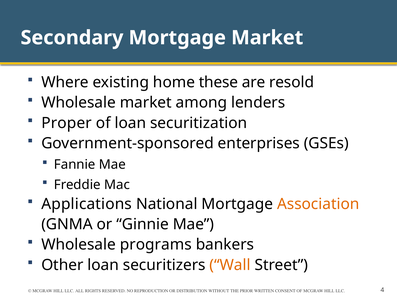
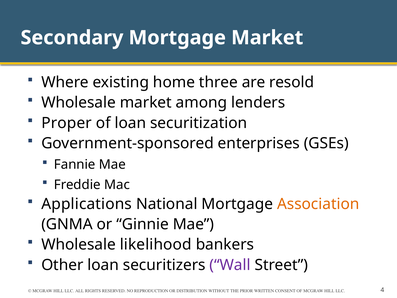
these: these -> three (218, 82)
programs: programs -> likelihood (156, 244)
Wall colour: orange -> purple (230, 265)
